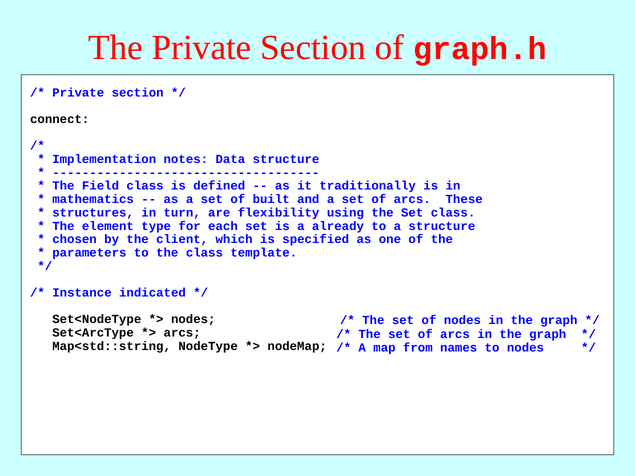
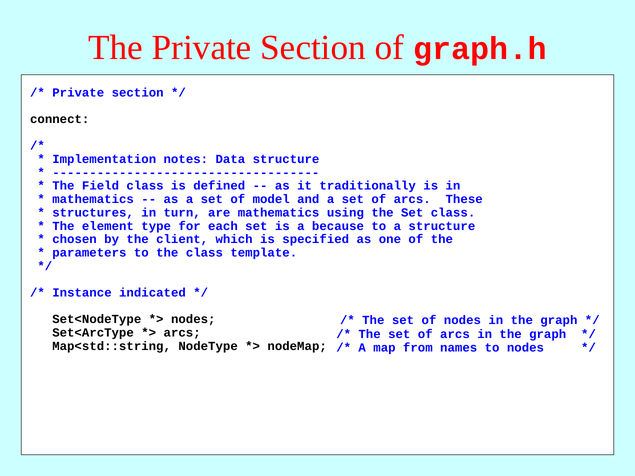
built: built -> model (271, 199)
are flexibility: flexibility -> mathematics (279, 213)
already: already -> because (338, 226)
